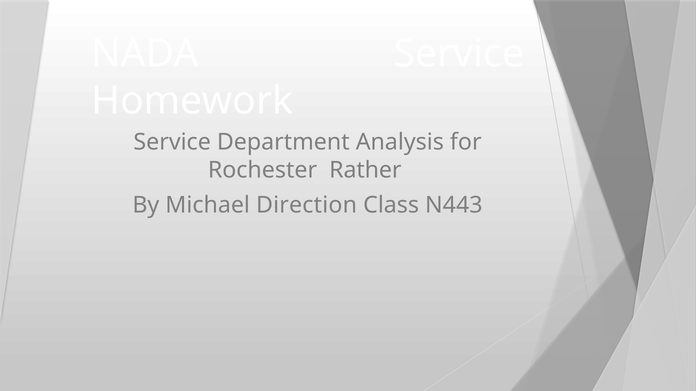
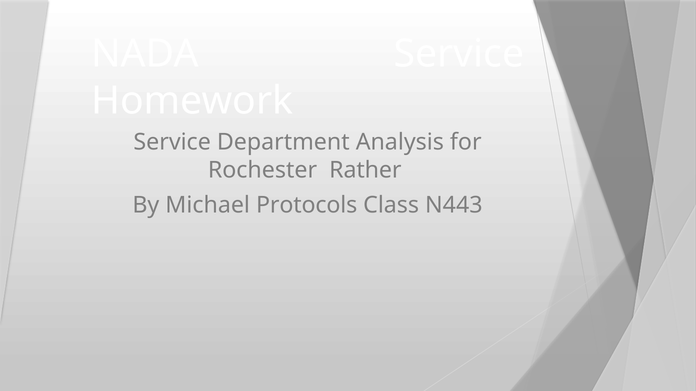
Direction: Direction -> Protocols (307, 205)
